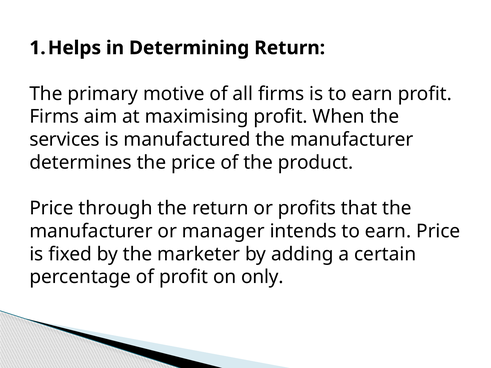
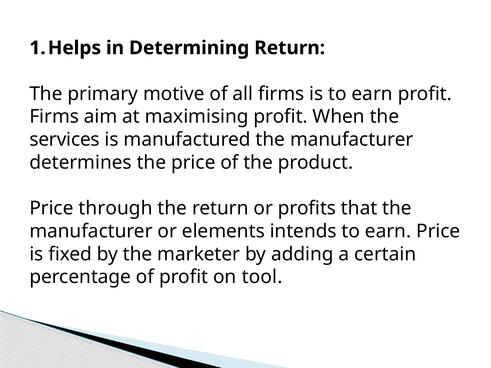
manager: manager -> elements (223, 231)
only: only -> tool (262, 277)
